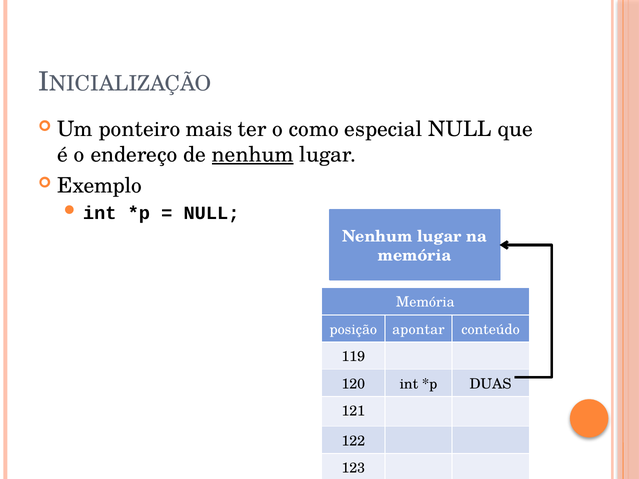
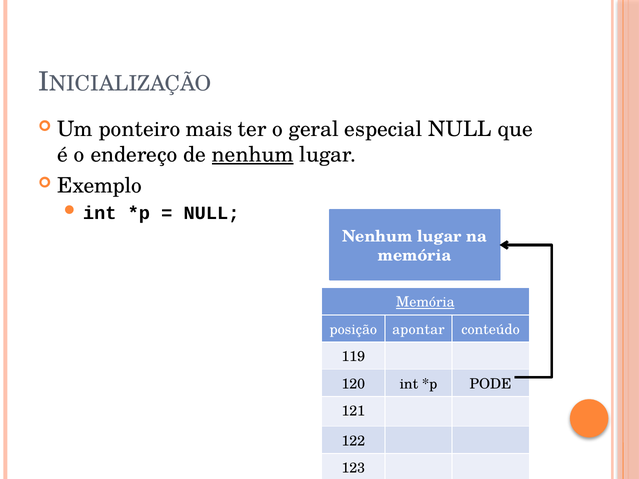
como: como -> geral (314, 129)
Memória underline: none -> present (425, 302)
DUAS: DUAS -> PODE (490, 384)
